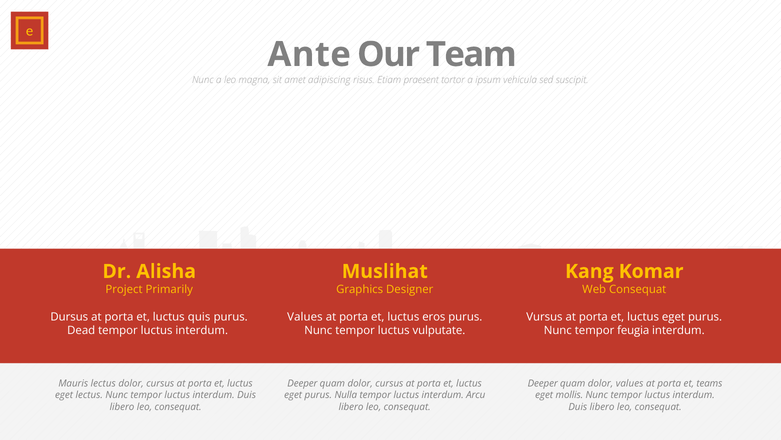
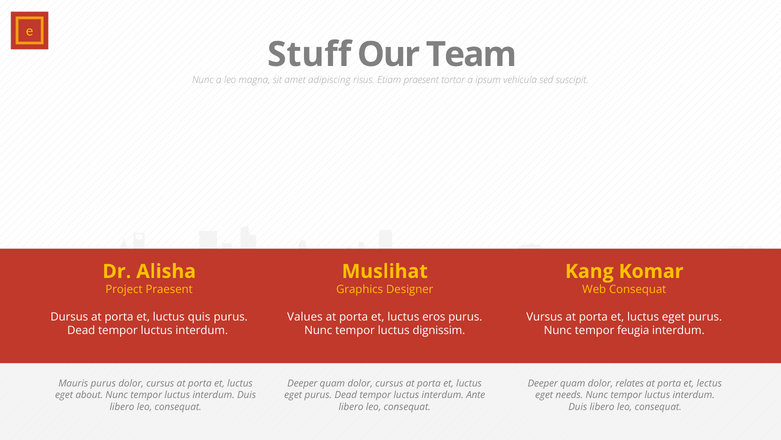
Ante: Ante -> Stuff (309, 54)
Project Primarily: Primarily -> Praesent (169, 289)
vulputate: vulputate -> dignissim (439, 330)
Mauris lectus: lectus -> purus (103, 383)
dolor values: values -> relates (630, 383)
teams: teams -> lectus (709, 383)
eget lectus: lectus -> about (89, 395)
eget purus Nulla: Nulla -> Dead (346, 395)
Arcu: Arcu -> Ante (476, 395)
mollis: mollis -> needs (569, 395)
